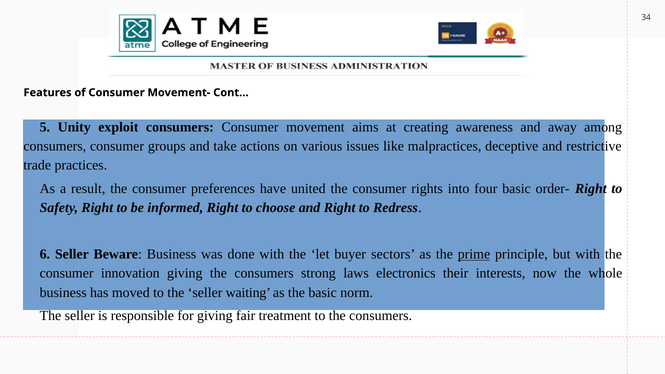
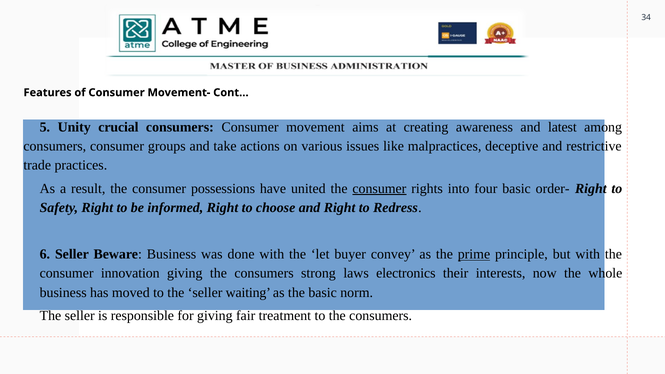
exploit: exploit -> crucial (118, 127)
away: away -> latest (562, 127)
preferences: preferences -> possessions (223, 189)
consumer underline: none -> present (379, 189)
sectors: sectors -> convey (393, 254)
